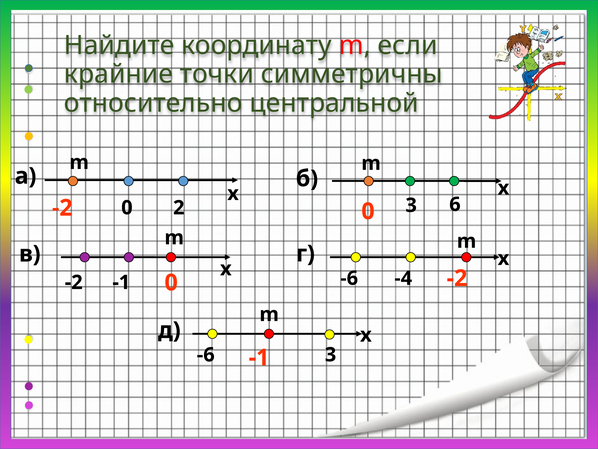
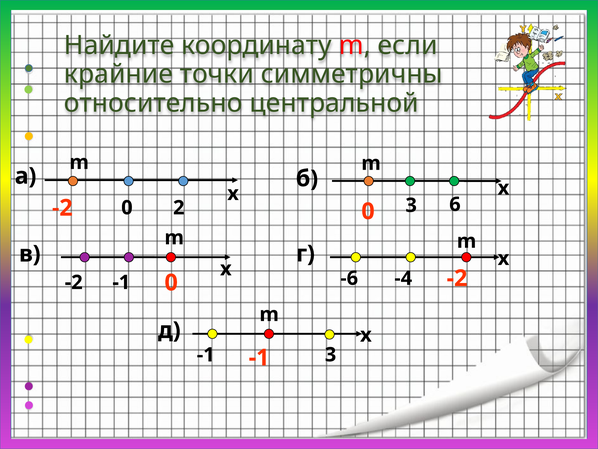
-6: -6 -> -1 (206, 354)
